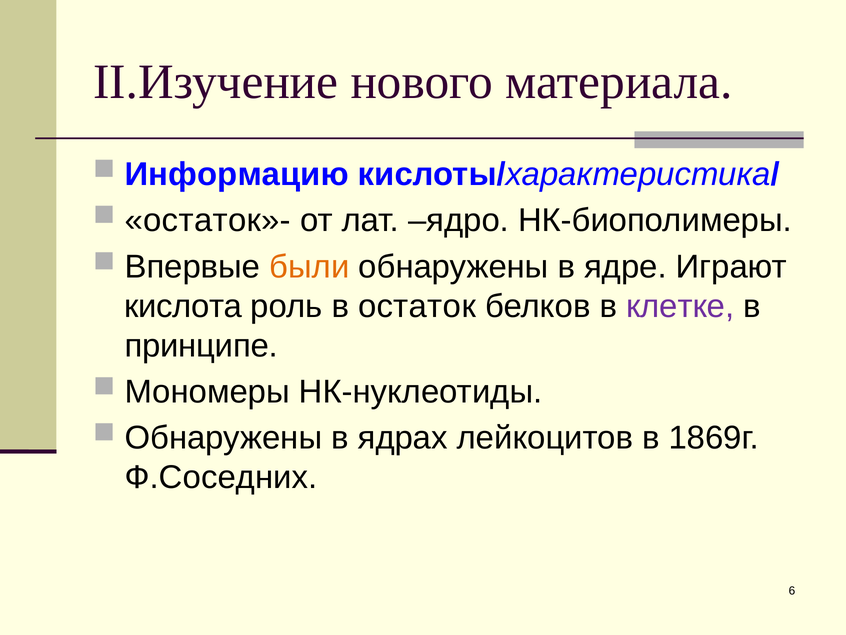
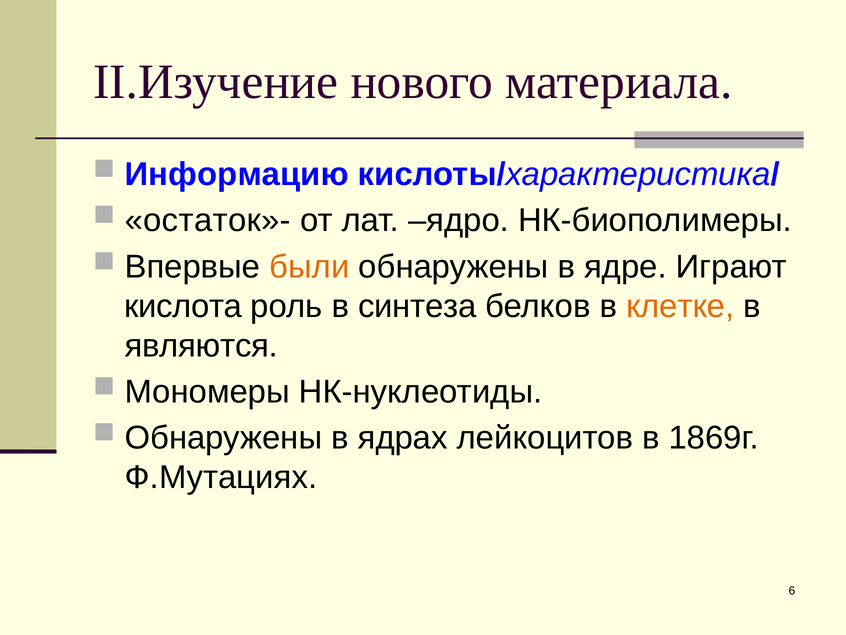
остаток: остаток -> синтеза (417, 306)
клетке colour: purple -> orange (680, 306)
принципе: принципе -> являются (201, 346)
Ф.Соседних: Ф.Соседних -> Ф.Мутациях (221, 477)
